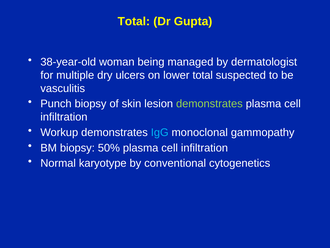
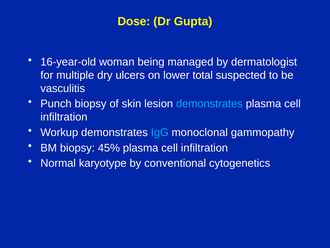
Total: Total -> Dose (134, 21)
38-year-old: 38-year-old -> 16-year-old (68, 62)
demonstrates colour: light green -> light blue (209, 104)
50%: 50% -> 45% (109, 148)
